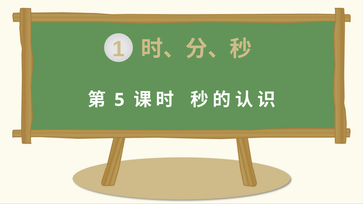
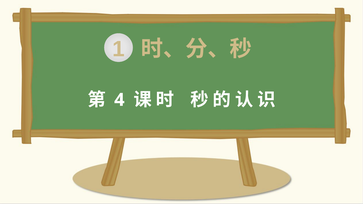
5: 5 -> 4 (119, 100)
